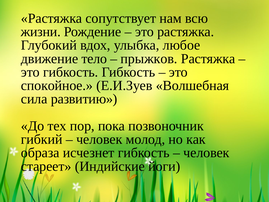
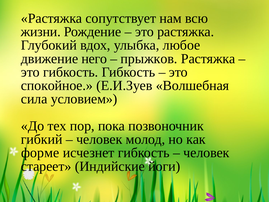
тело: тело -> него (94, 59)
развитию: развитию -> условием (84, 99)
образа: образа -> форме (40, 153)
